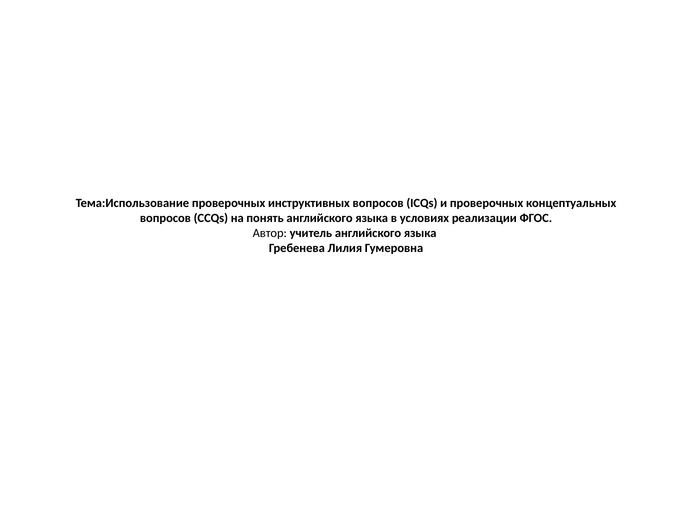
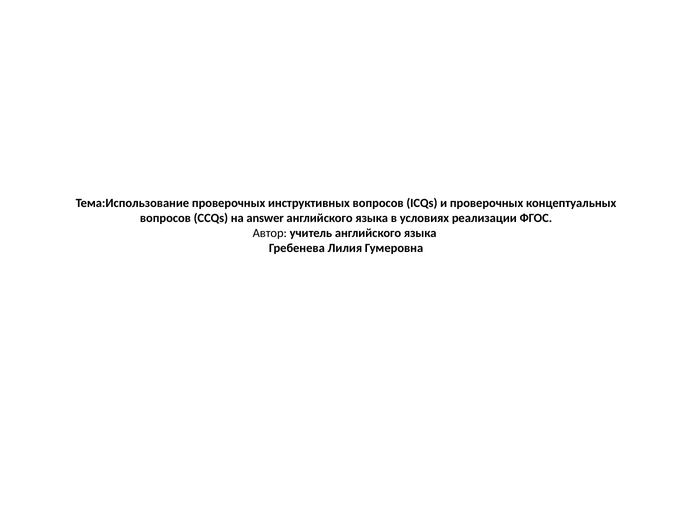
понять: понять -> answer (265, 218)
